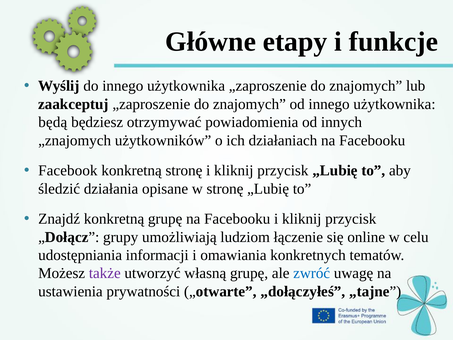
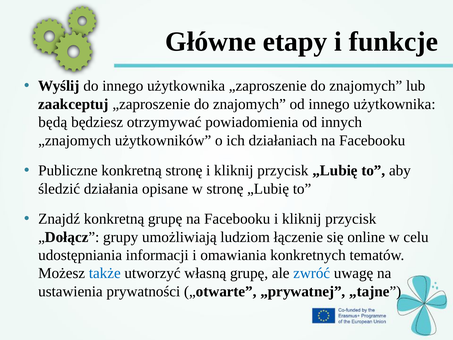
Facebook: Facebook -> Publiczne (68, 170)
także colour: purple -> blue (105, 273)
„dołączyłeś: „dołączyłeś -> „prywatnej (303, 291)
